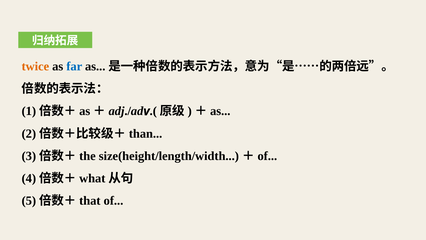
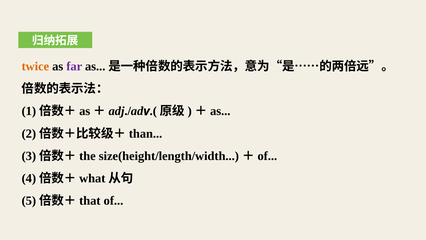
far colour: blue -> purple (74, 66)
